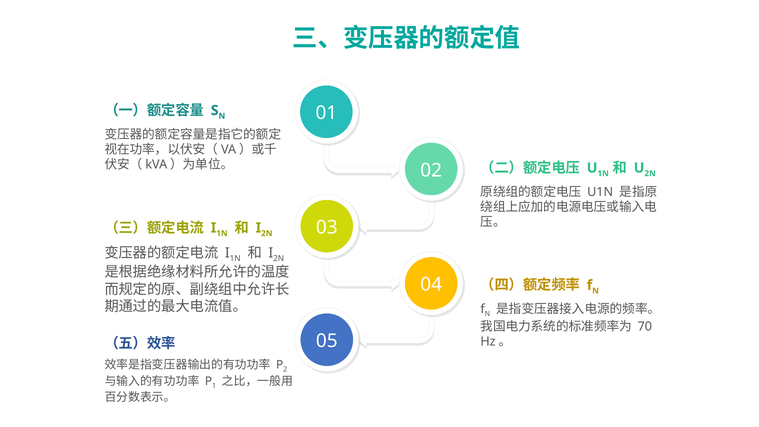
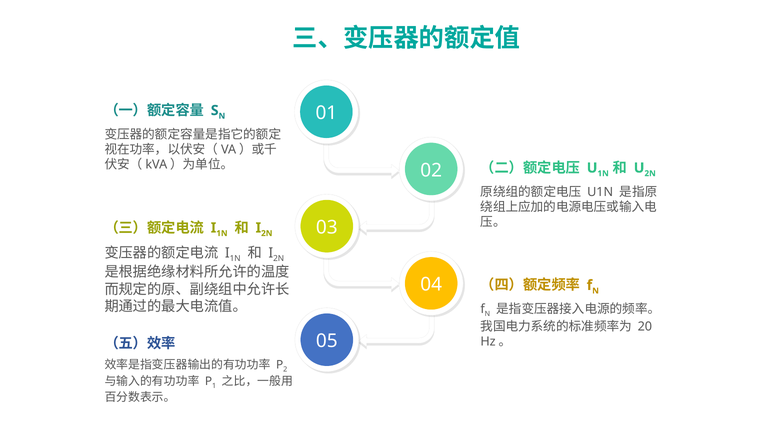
70: 70 -> 20 (645, 326)
